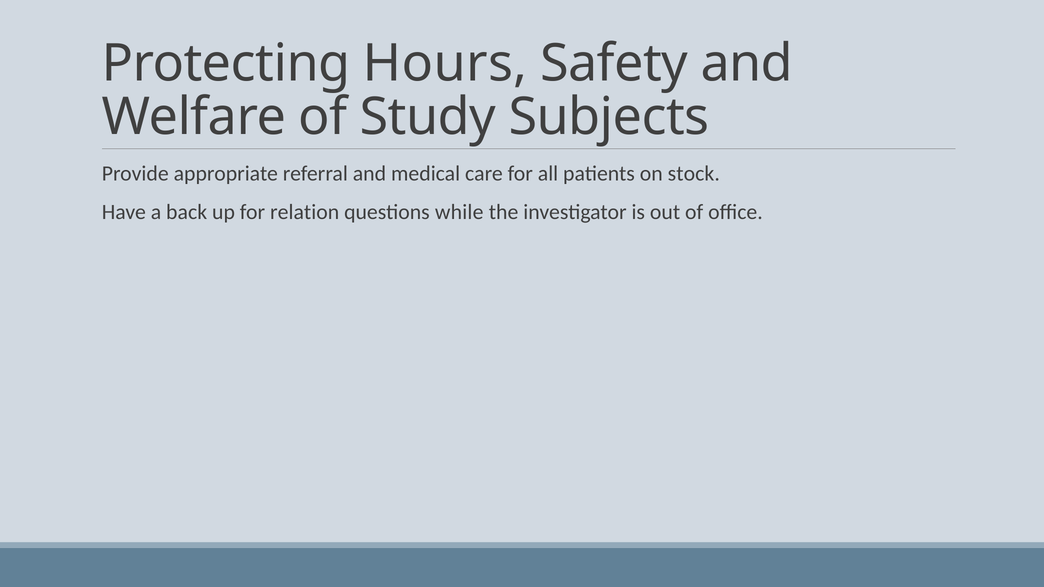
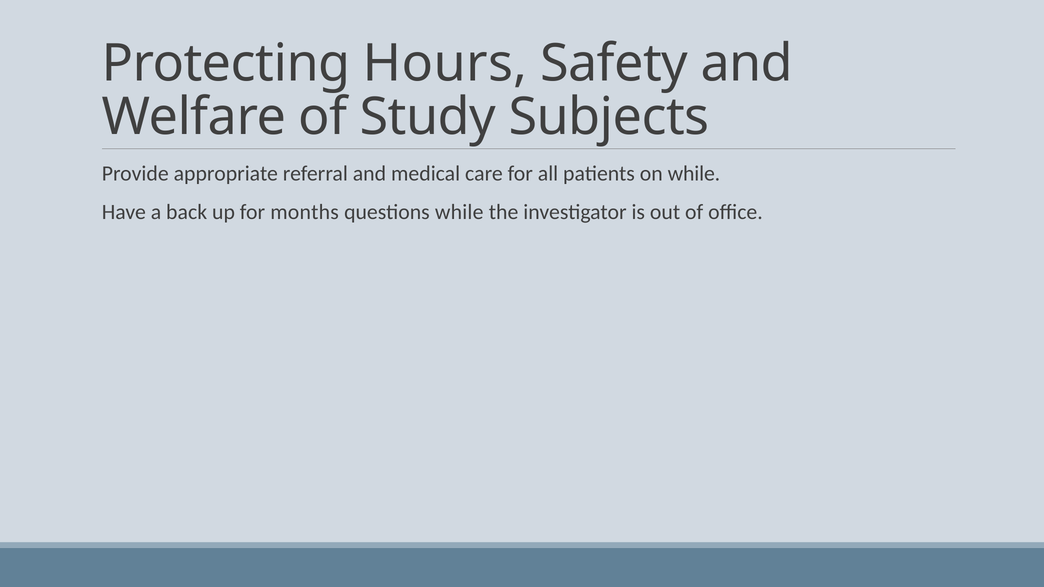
on stock: stock -> while (694, 174)
relation: relation -> months (305, 212)
